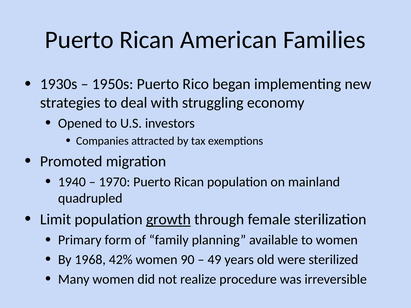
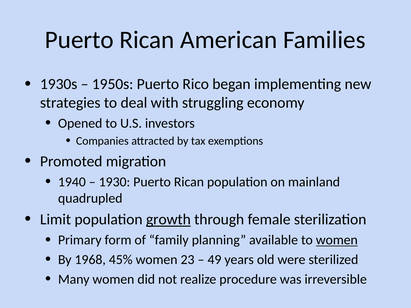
1970: 1970 -> 1930 (115, 182)
women underline: none -> present (337, 240)
42%: 42% -> 45% (121, 260)
90: 90 -> 23 (188, 260)
